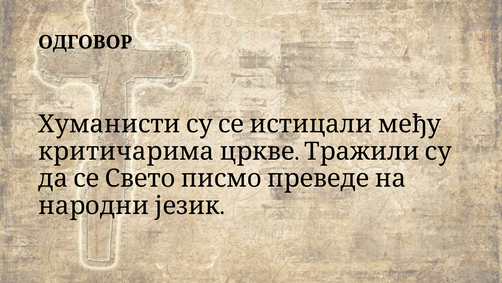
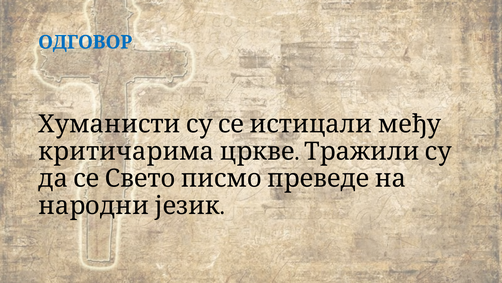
ОДГОВОР colour: black -> blue (85, 42)
